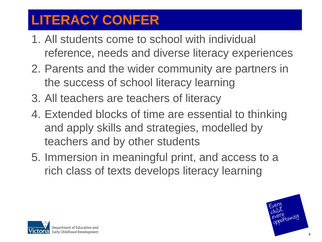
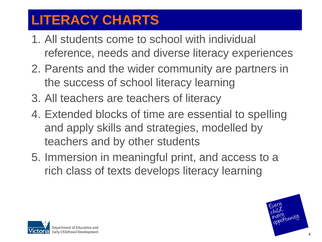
CONFER: CONFER -> CHARTS (131, 20)
thinking: thinking -> spelling (267, 114)
